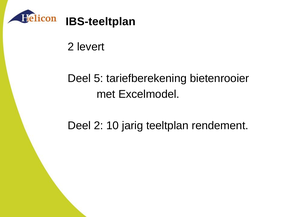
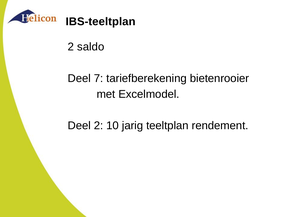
levert: levert -> saldo (91, 47)
5: 5 -> 7 (99, 78)
